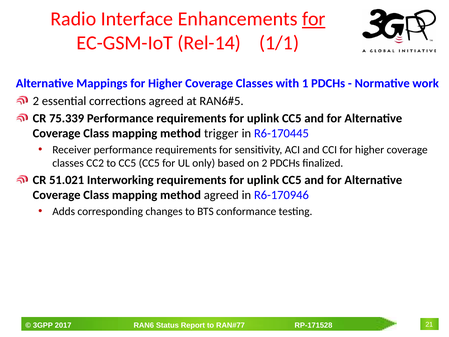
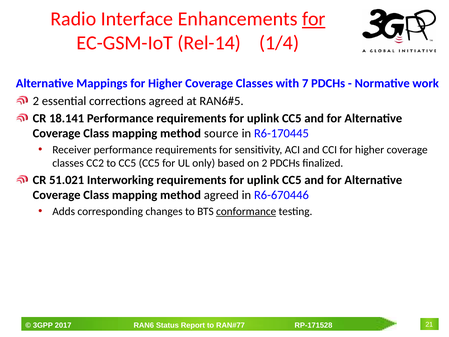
1/1: 1/1 -> 1/4 (279, 43)
1: 1 -> 7 (305, 83)
75.339: 75.339 -> 18.141 (67, 118)
trigger: trigger -> source (221, 133)
R6-170946: R6-170946 -> R6-670446 (281, 195)
conformance underline: none -> present (246, 211)
